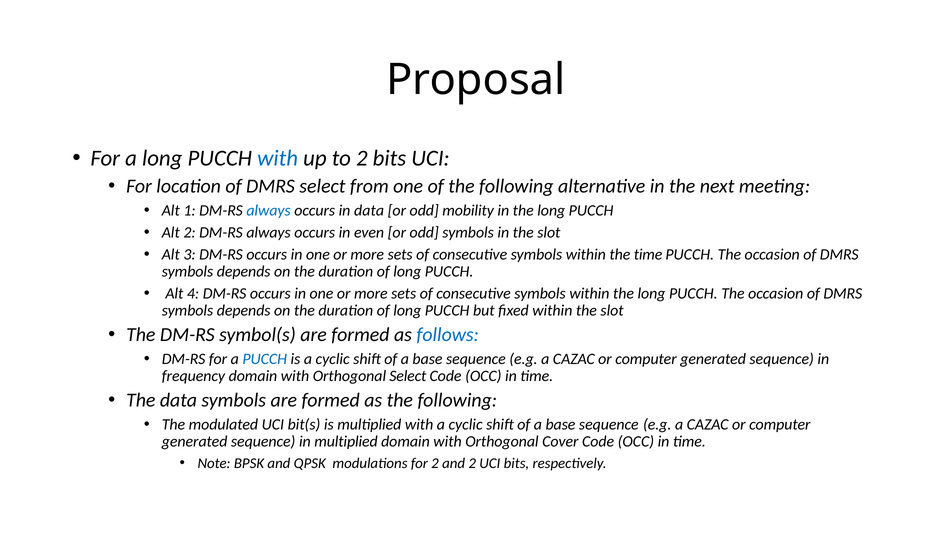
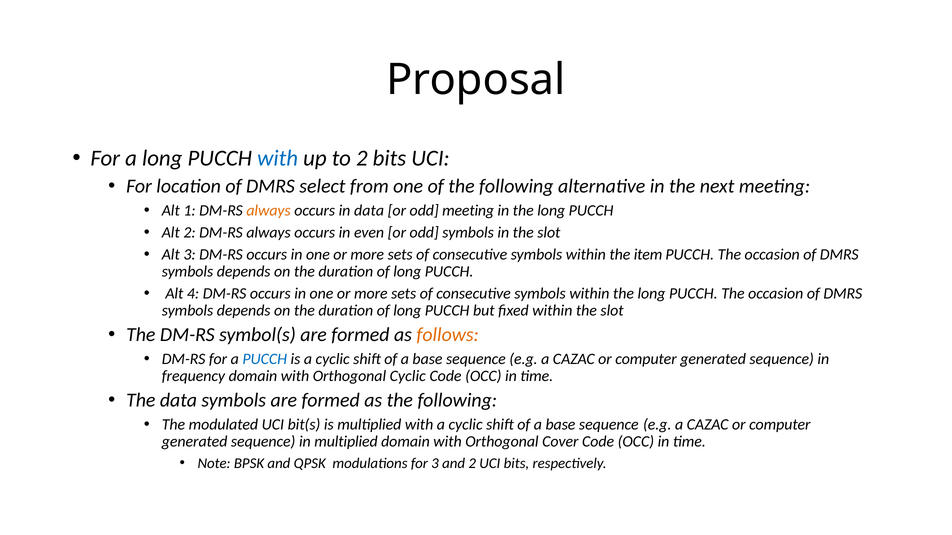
always colour: blue -> orange (269, 211)
odd mobility: mobility -> meeting (468, 211)
the time: time -> item (648, 255)
follows colour: blue -> orange (448, 335)
Orthogonal Select: Select -> Cyclic (408, 377)
for 2: 2 -> 3 (435, 464)
